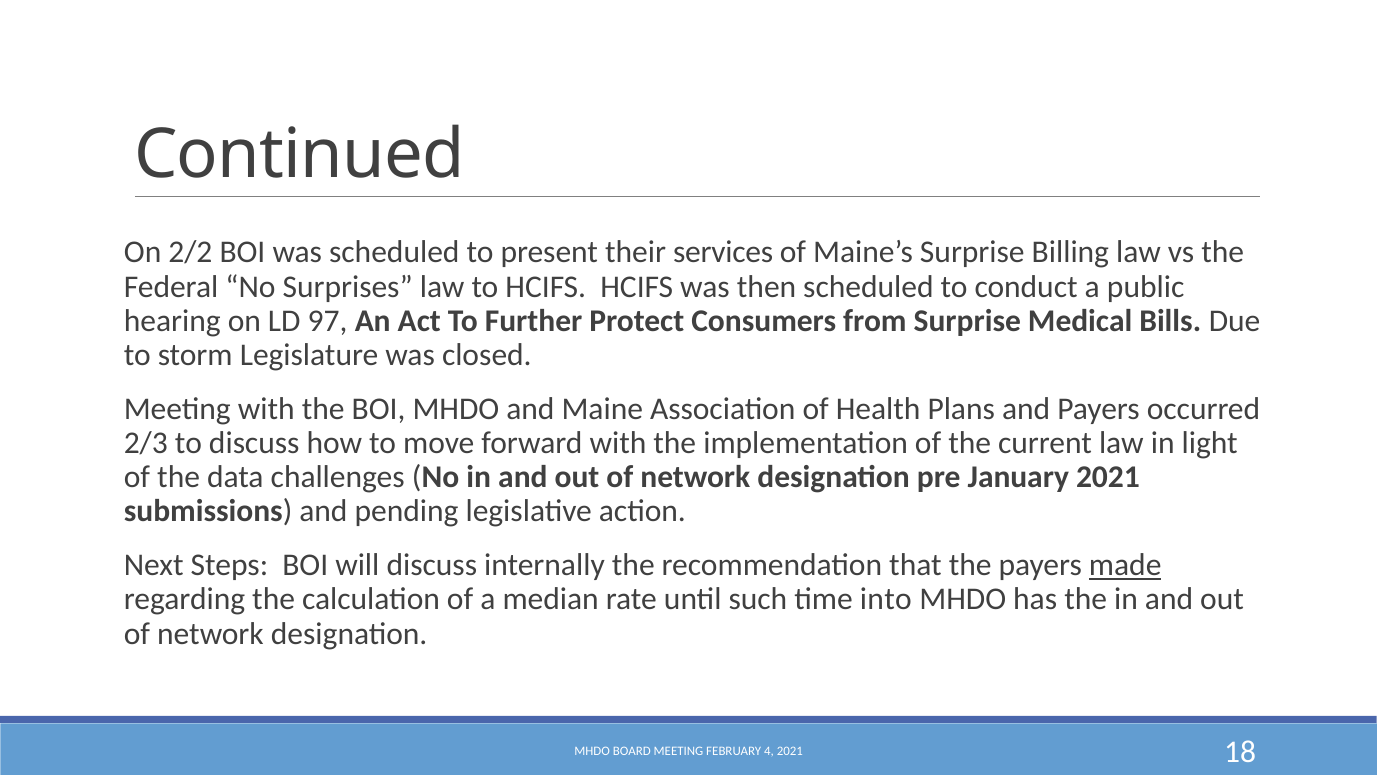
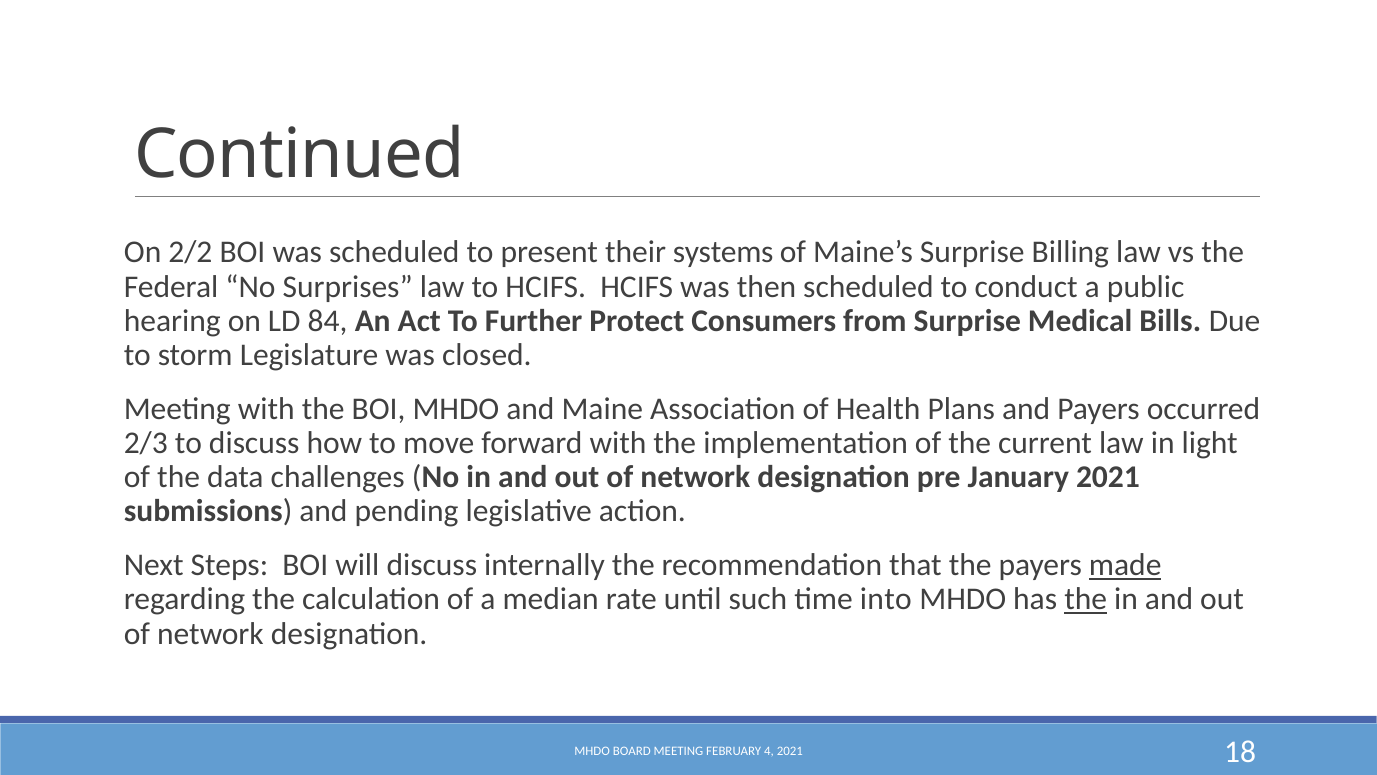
services: services -> systems (723, 252)
97: 97 -> 84 (328, 321)
the underline: none -> present (1086, 599)
